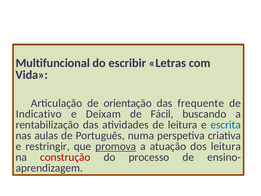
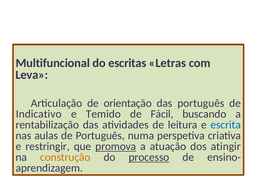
escribir: escribir -> escritas (127, 63)
Vida: Vida -> Leva (32, 75)
das frequente: frequente -> português (201, 103)
Deixam: Deixam -> Temido (103, 114)
dos leitura: leitura -> atingir (226, 146)
construção colour: red -> orange (65, 157)
processo underline: none -> present (149, 157)
